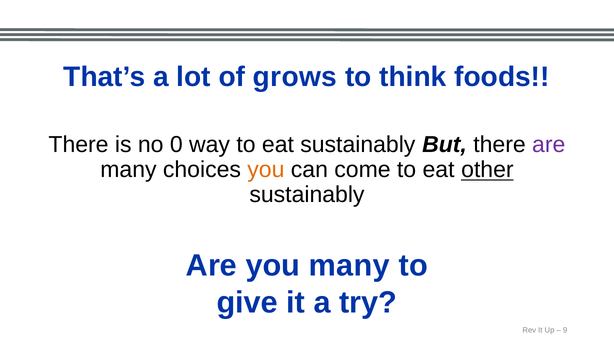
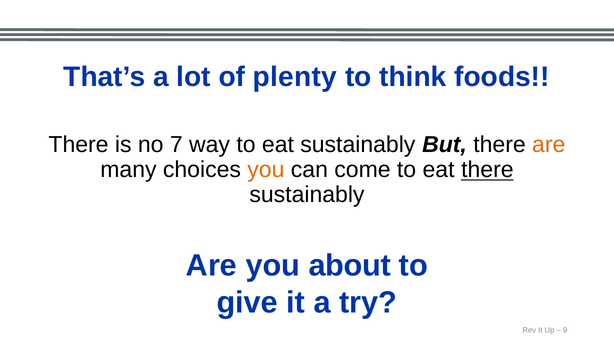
grows: grows -> plenty (295, 77)
0: 0 -> 7 (176, 145)
are colour: purple -> orange (549, 145)
eat other: other -> there (487, 169)
you many: many -> about (350, 265)
